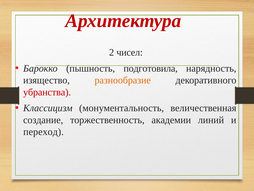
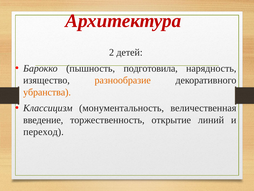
чисел: чисел -> детей (130, 52)
убранства colour: red -> orange (47, 92)
создание: создание -> введение (43, 120)
академии: академии -> открытие (171, 120)
